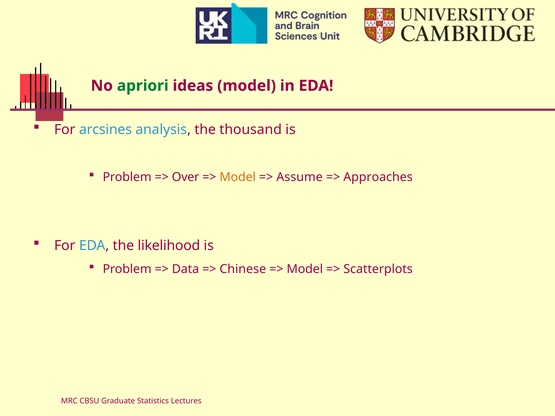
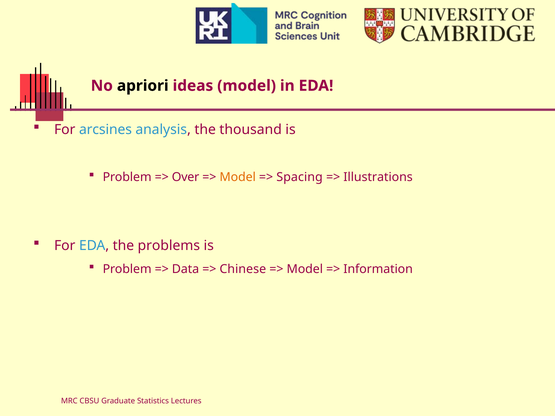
apriori colour: green -> black (143, 86)
Assume: Assume -> Spacing (300, 177)
Approaches: Approaches -> Illustrations (378, 177)
likelihood: likelihood -> problems (169, 246)
Scatterplots: Scatterplots -> Information (378, 269)
